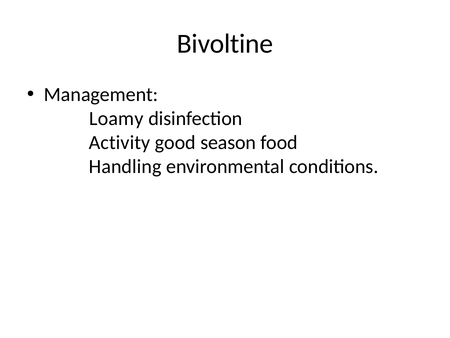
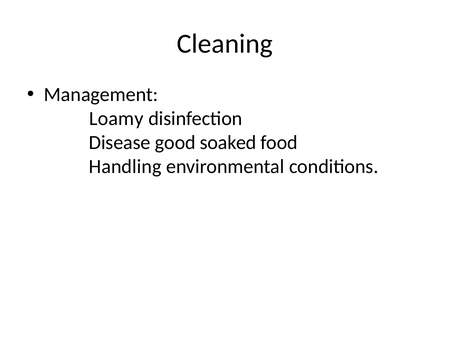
Bivoltine: Bivoltine -> Cleaning (225, 44)
Activity: Activity -> Disease (120, 142)
season: season -> soaked (228, 142)
